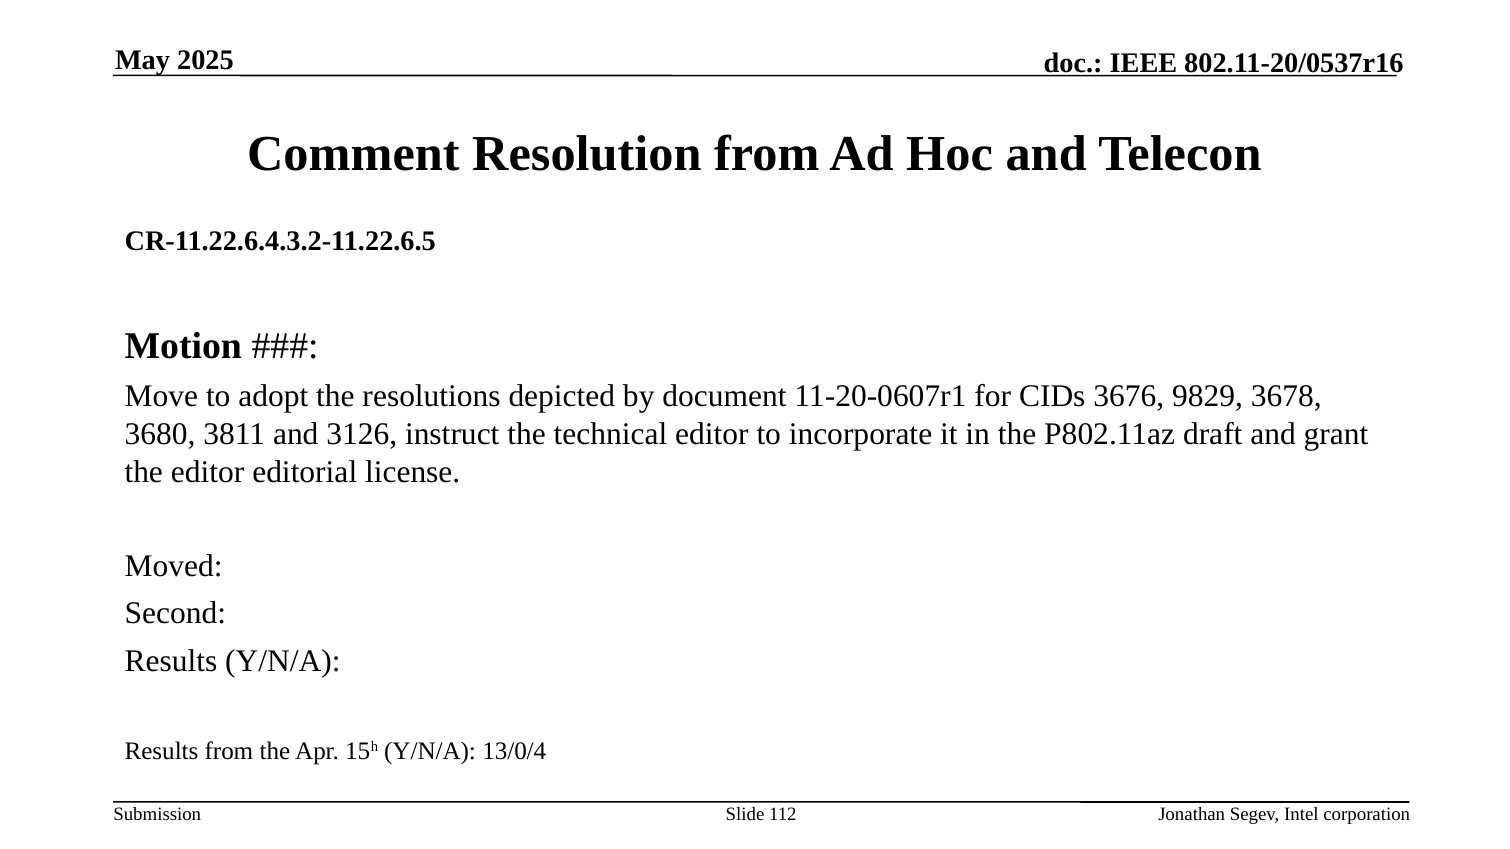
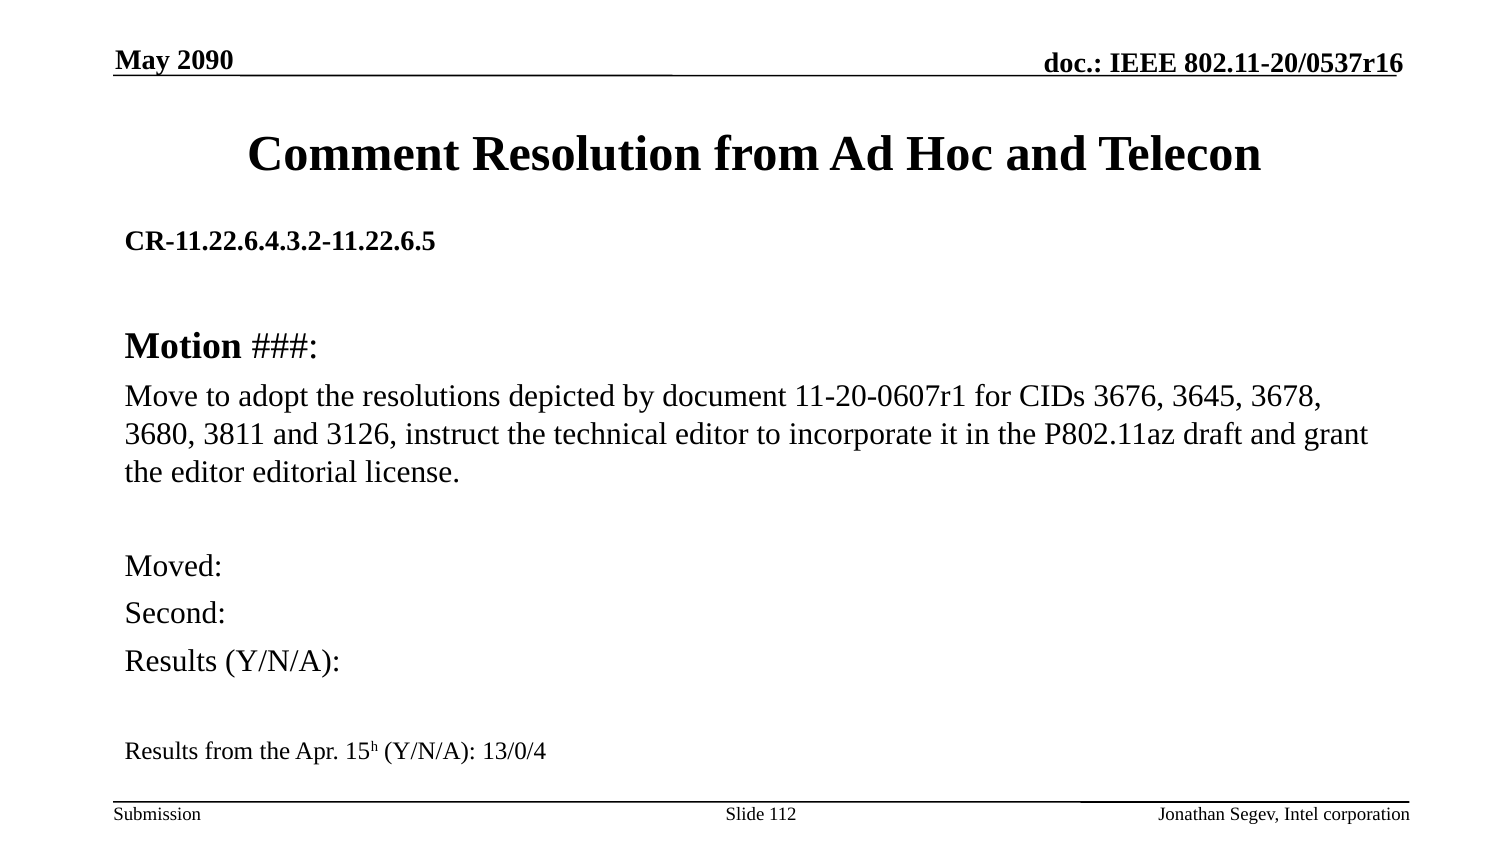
2025: 2025 -> 2090 (205, 60)
9829: 9829 -> 3645 (1207, 397)
